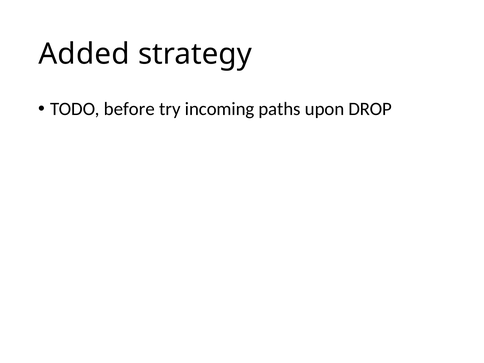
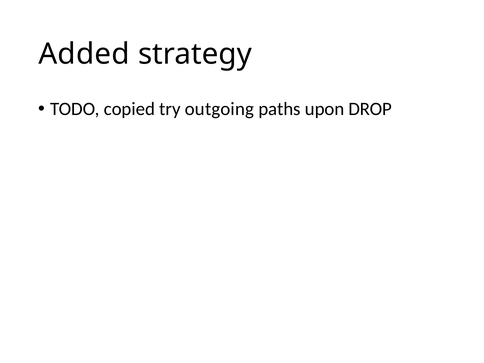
before: before -> copied (129, 109)
incoming: incoming -> outgoing (219, 109)
